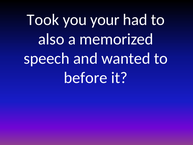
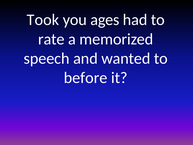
your: your -> ages (105, 20)
also: also -> rate (51, 39)
